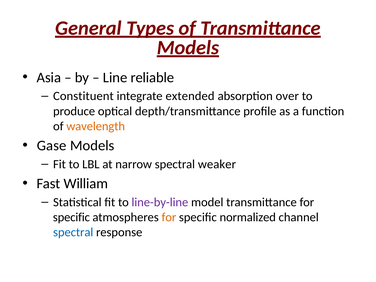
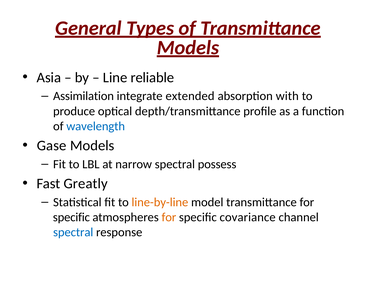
Constituent: Constituent -> Assimilation (84, 96)
over: over -> with (287, 96)
wavelength colour: orange -> blue (96, 126)
weaker: weaker -> possess (217, 164)
William: William -> Greatly (86, 183)
line-by-line colour: purple -> orange (160, 202)
normalized: normalized -> covariance (248, 217)
